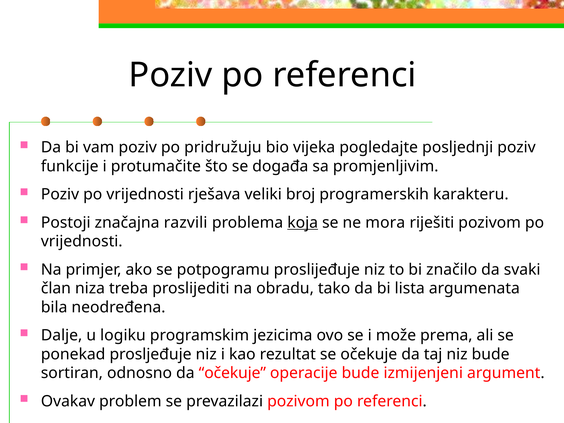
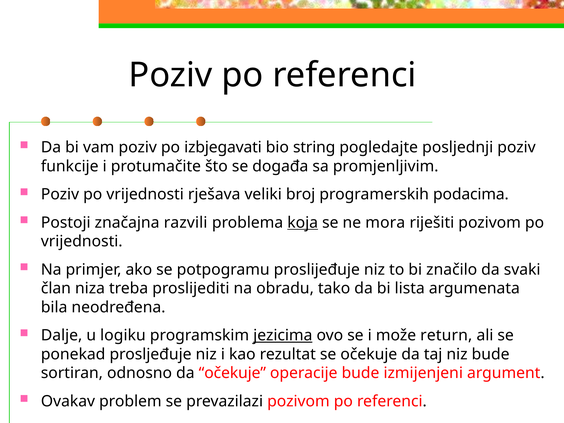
pridružuju: pridružuju -> izbjegavati (223, 147)
vijeka: vijeka -> string (314, 147)
karakteru: karakteru -> podacima (471, 194)
jezicima underline: none -> present (283, 335)
prema: prema -> return (446, 335)
